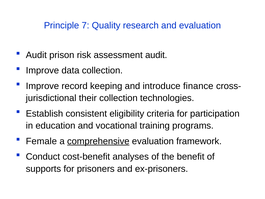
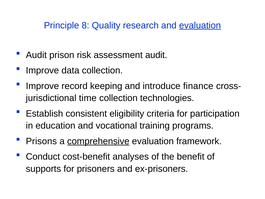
7: 7 -> 8 (85, 25)
evaluation underline: none -> present (200, 25)
their: their -> time (88, 98)
Female: Female -> Prisons (41, 141)
